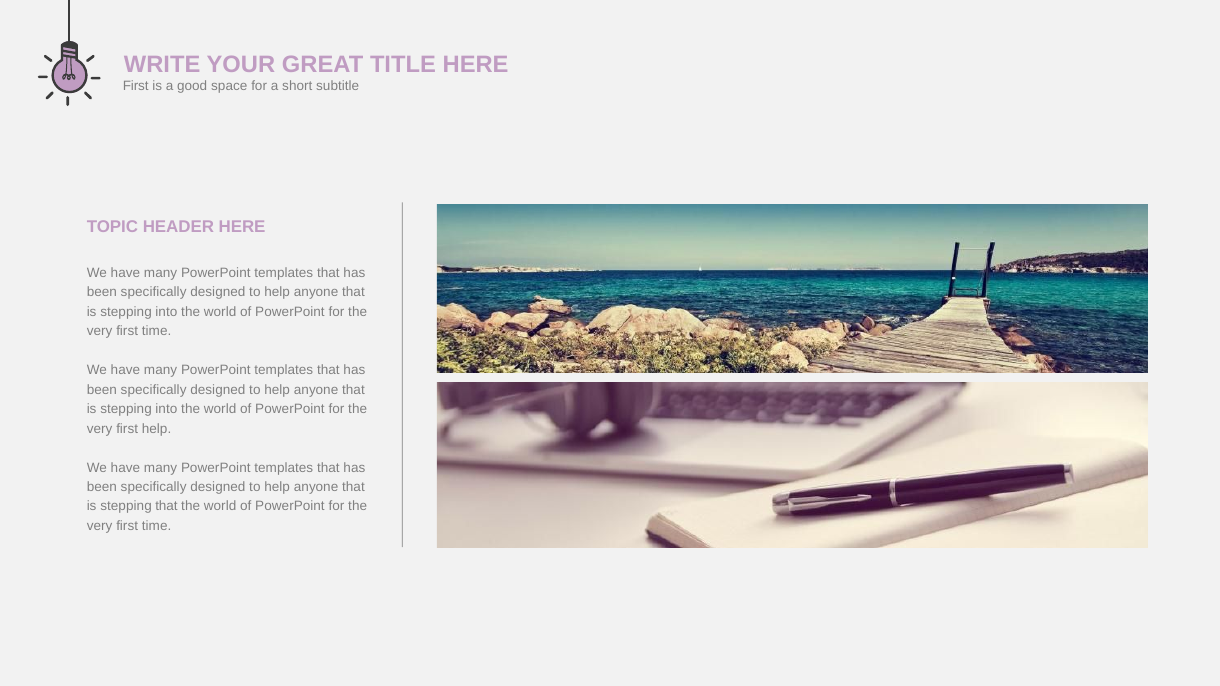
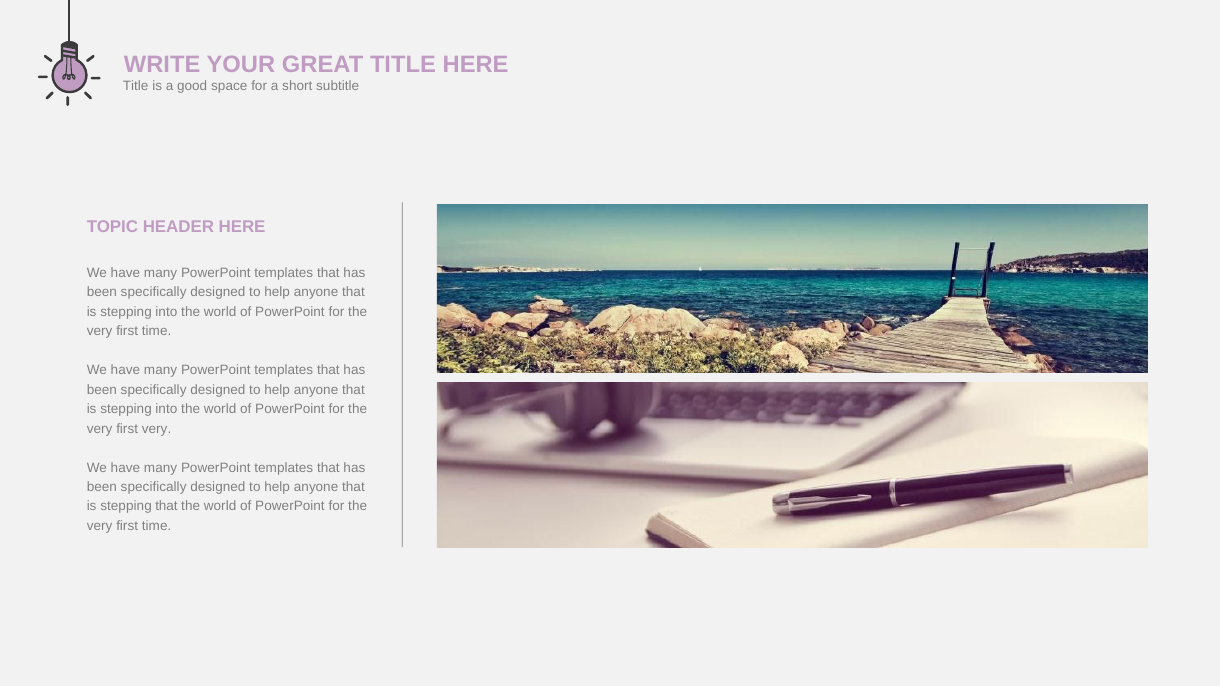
First: First -> Title (136, 86)
first help: help -> very (157, 429)
